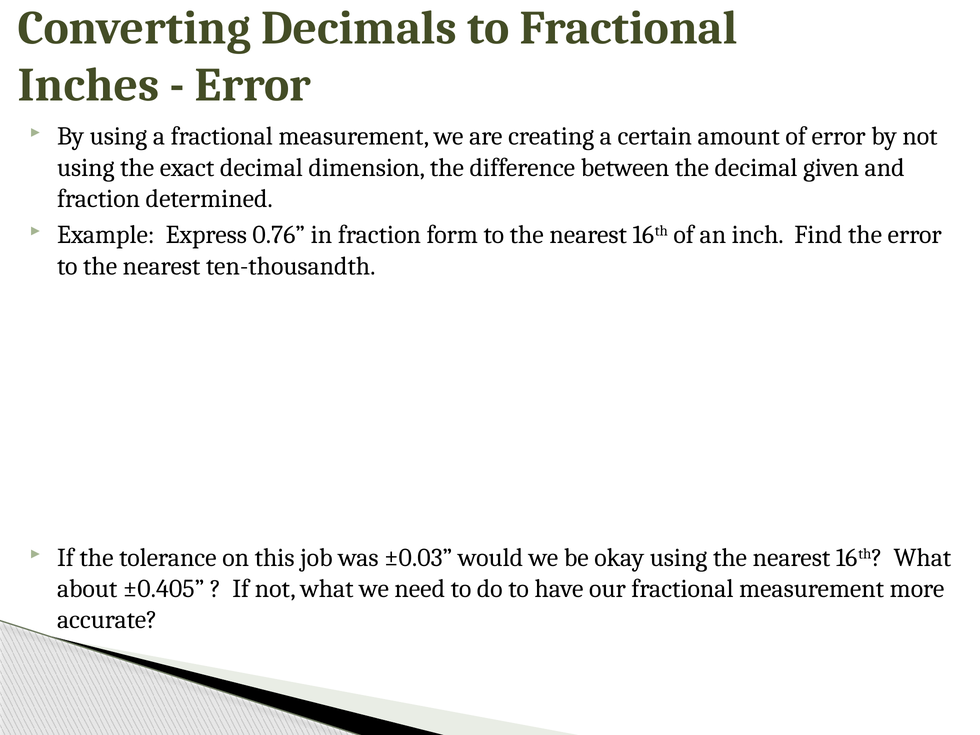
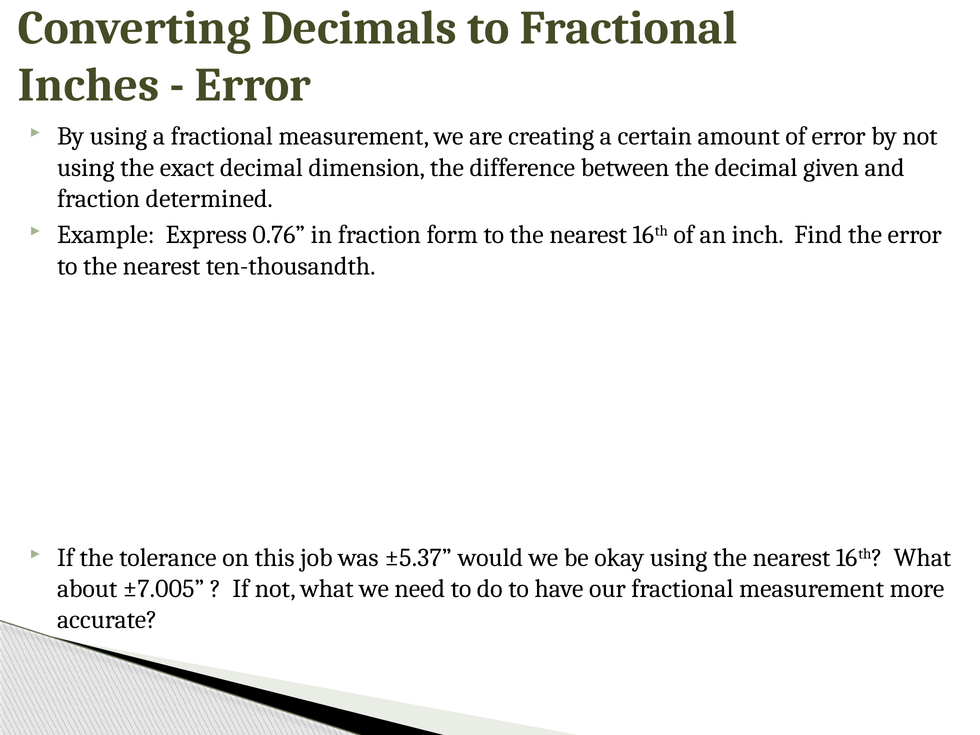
±0.03: ±0.03 -> ±5.37 (418, 558)
±0.405: ±0.405 -> ±7.005 (164, 589)
